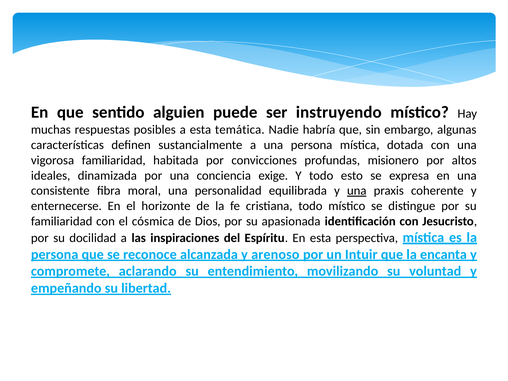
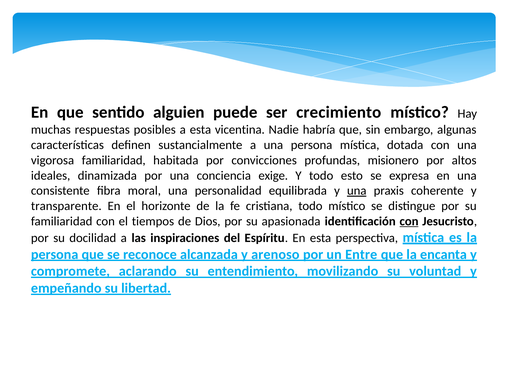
instruyendo: instruyendo -> crecimiento (339, 112)
temática: temática -> vicentina (240, 130)
enternecerse: enternecerse -> transparente (66, 206)
cósmica: cósmica -> tiempos (153, 221)
con underline: none -> present (409, 221)
Intuir: Intuir -> Entre (361, 254)
